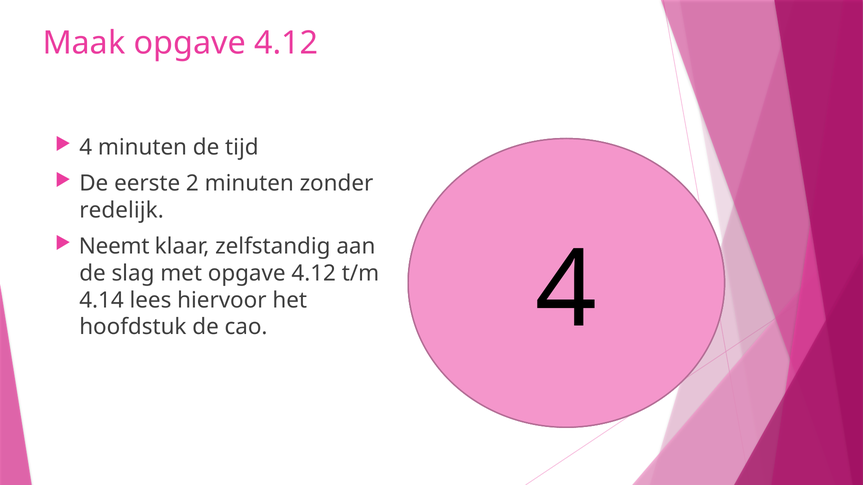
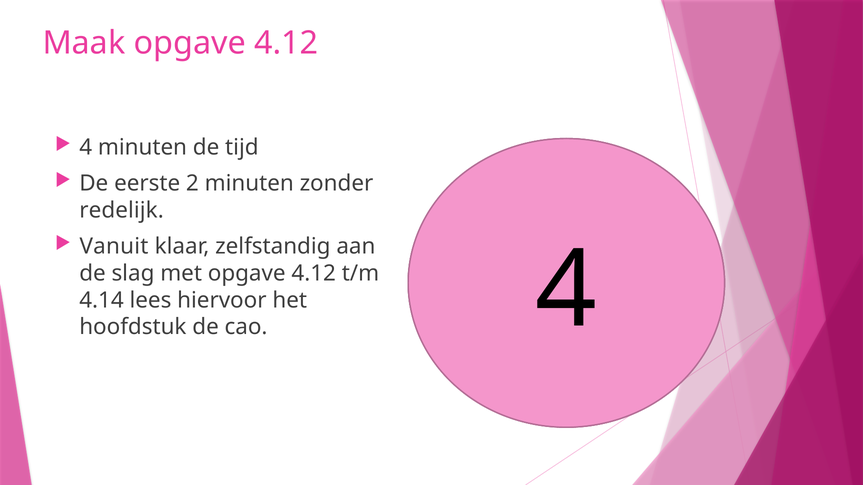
Neemt: Neemt -> Vanuit (114, 247)
